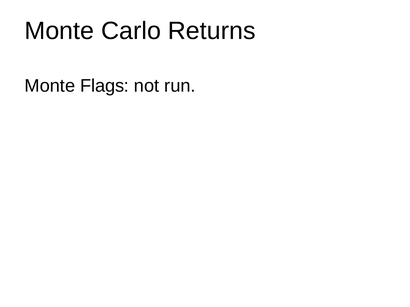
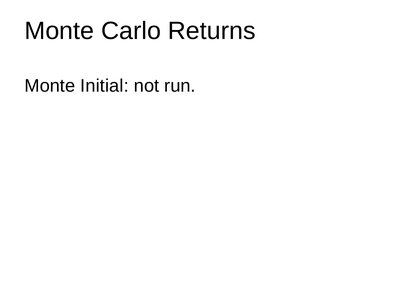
Flags: Flags -> Initial (104, 86)
